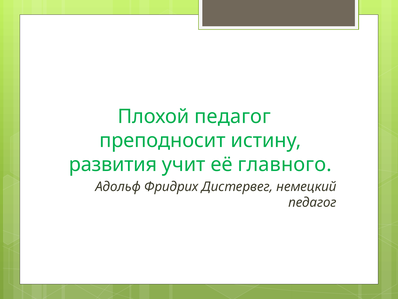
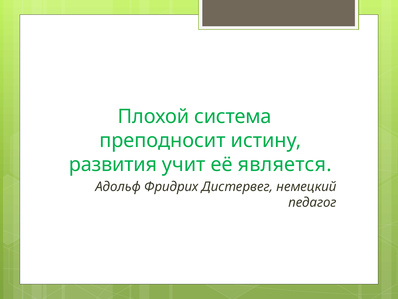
Плохой педагог: педагог -> система (233, 116)
главного: главного -> является (285, 164)
